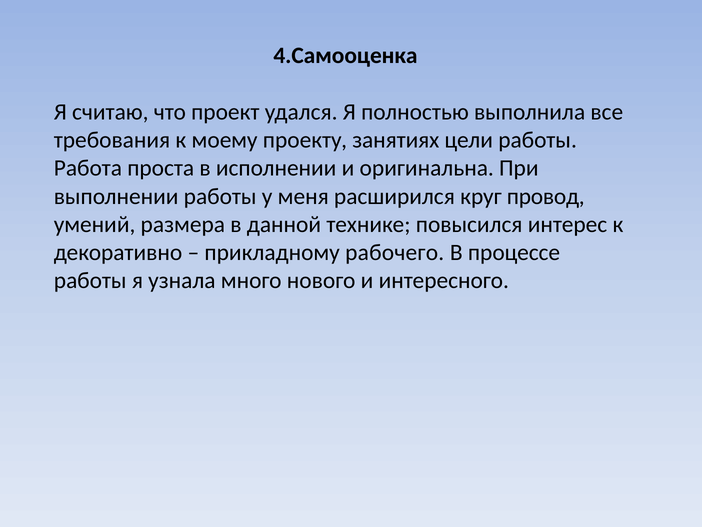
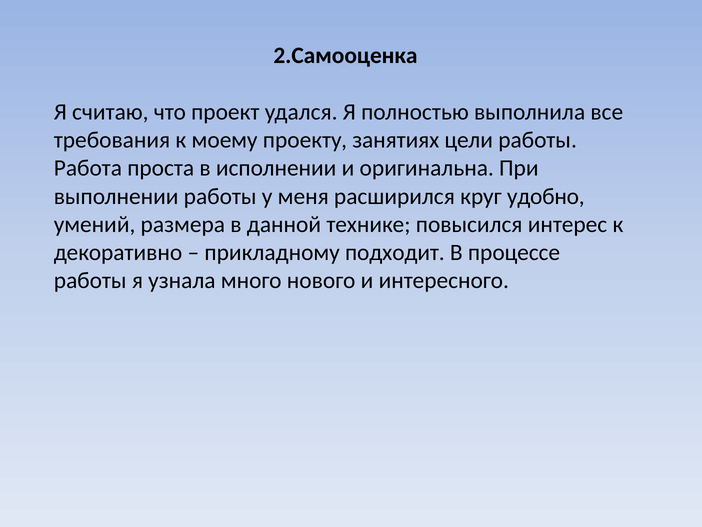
4.Самооценка: 4.Самооценка -> 2.Самооценка (345, 56)
провод: провод -> удобно (546, 196)
рабочего: рабочего -> подходит (395, 252)
